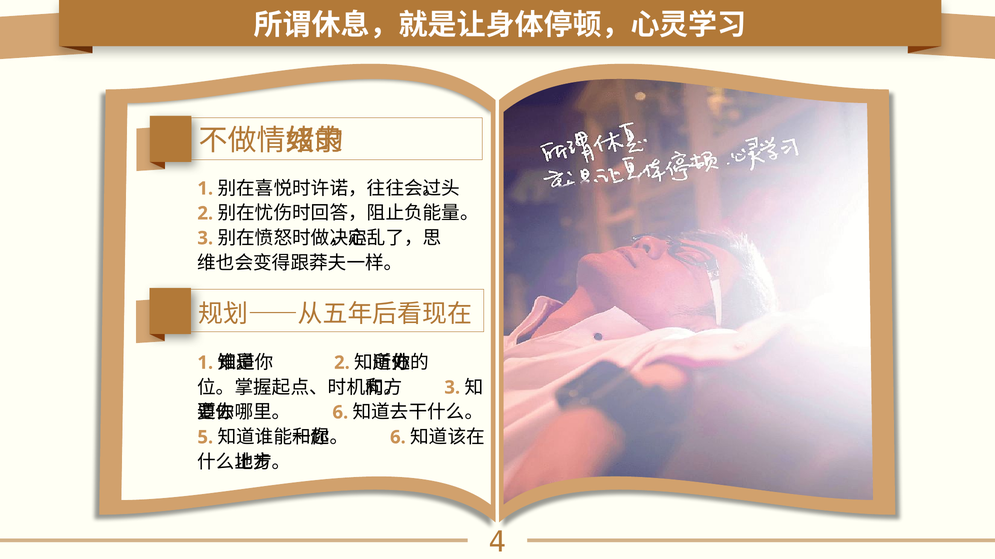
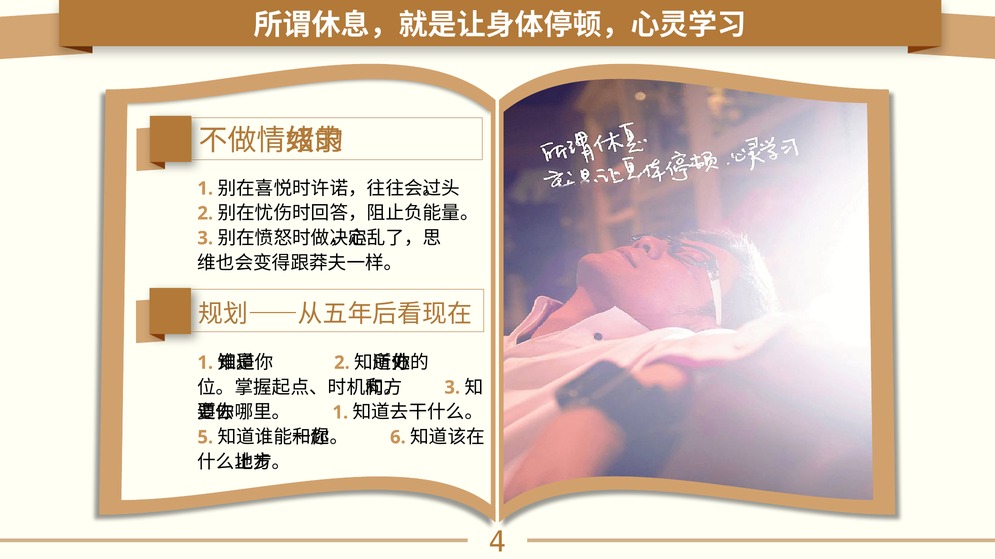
6: 6 -> 1 (340, 413)
